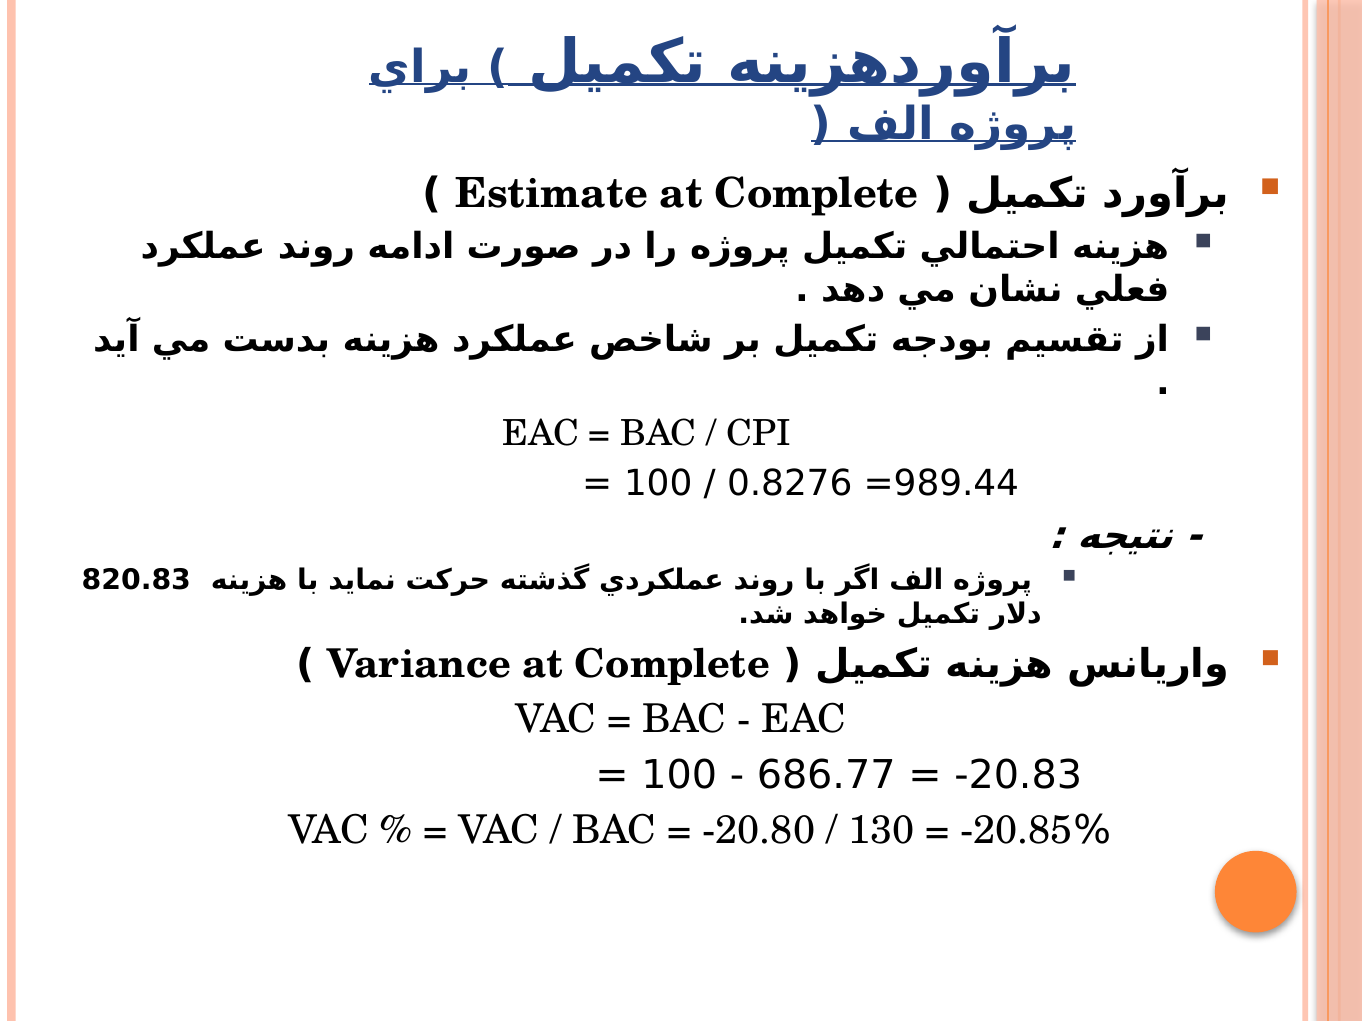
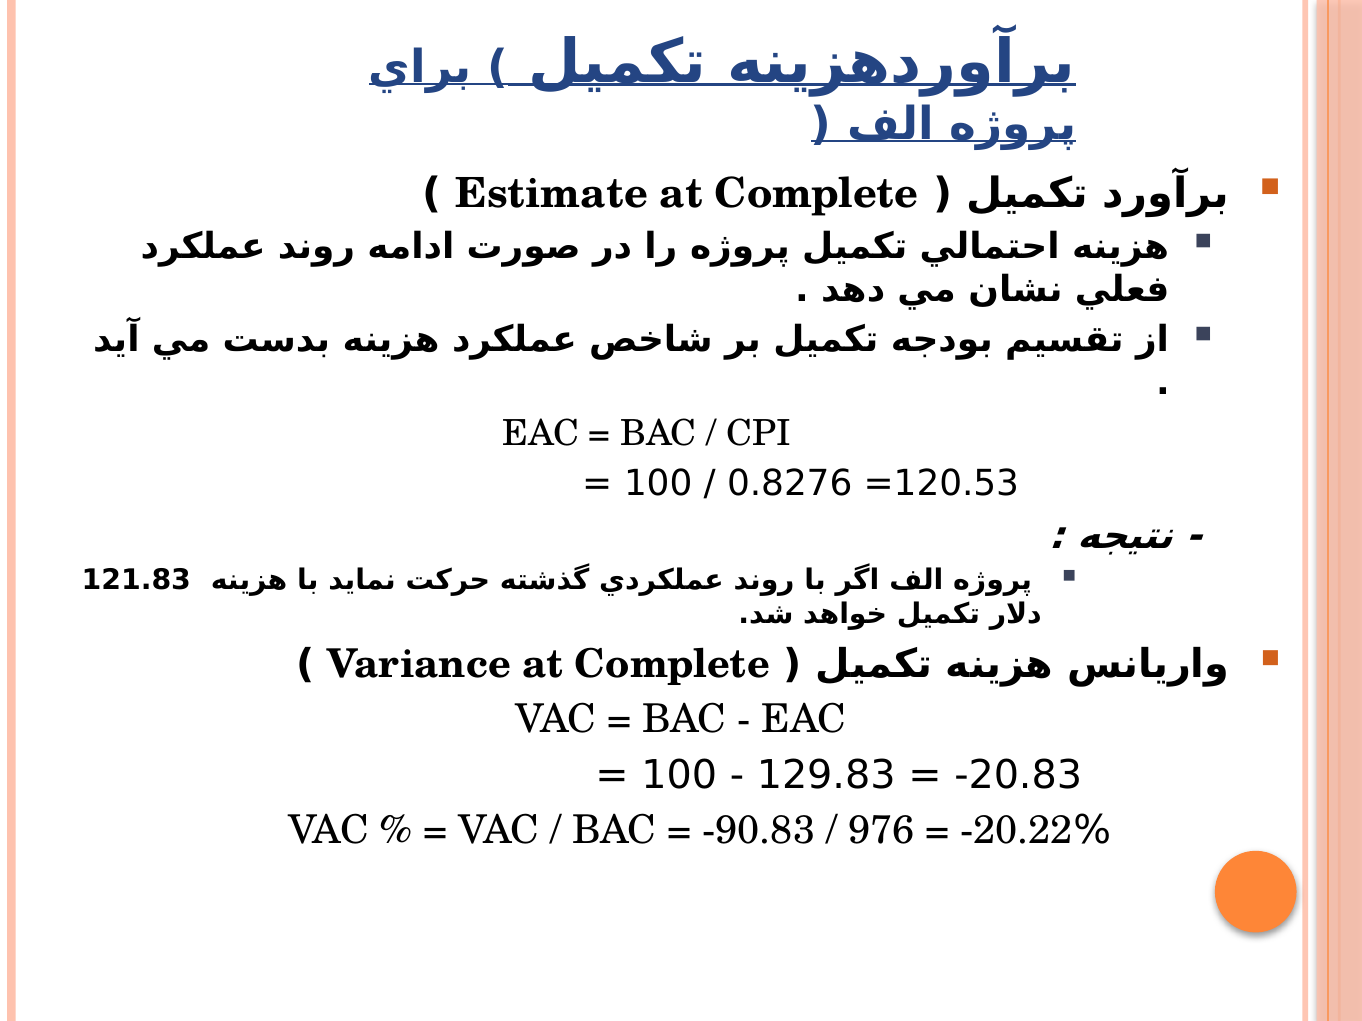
989.44: 989.44 -> 120.53 (956, 484)
820.83: 820.83 -> 121.83 (136, 581)
686.77: 686.77 -> 129.83 (826, 775)
-20.80: -20.80 -> -90.83 (759, 831)
130: 130 -> 976 (881, 831)
-20.85: -20.85 -> -20.22 (1017, 831)
